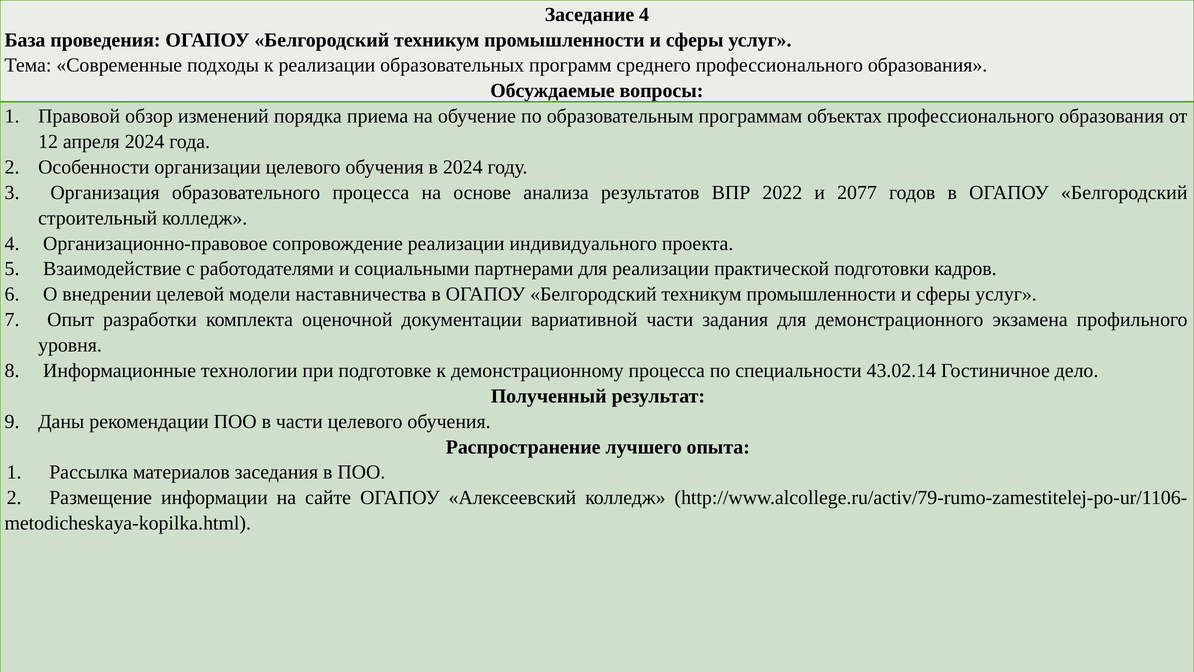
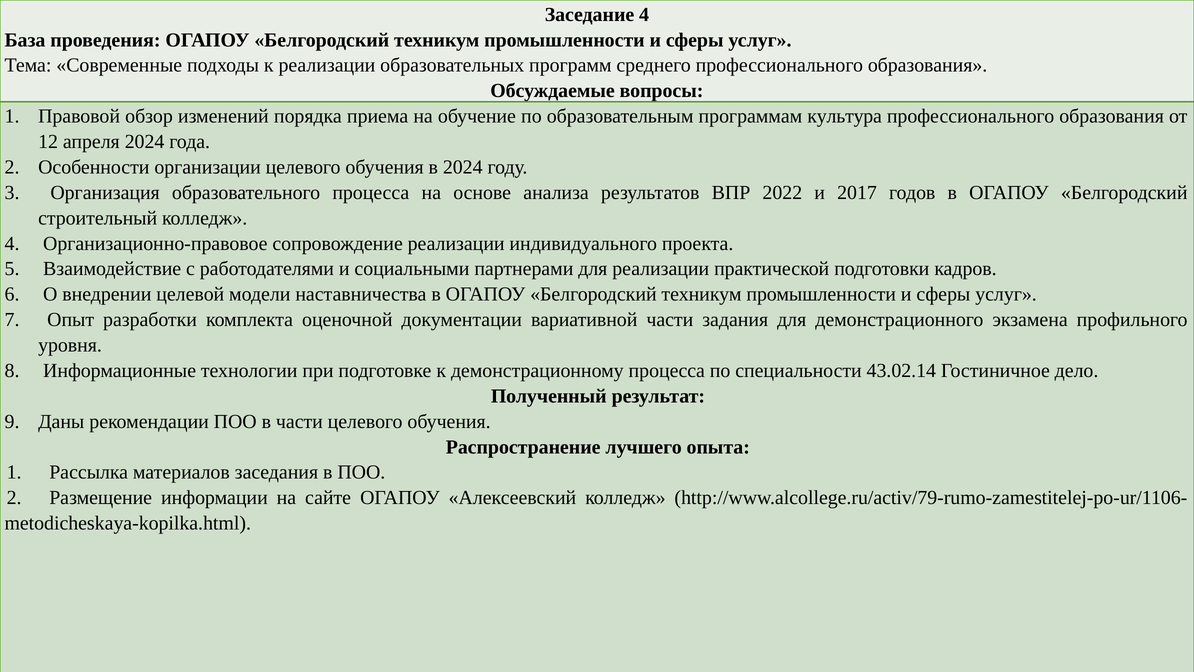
объектах: объектах -> культура (845, 116)
2077: 2077 -> 2017 (857, 192)
